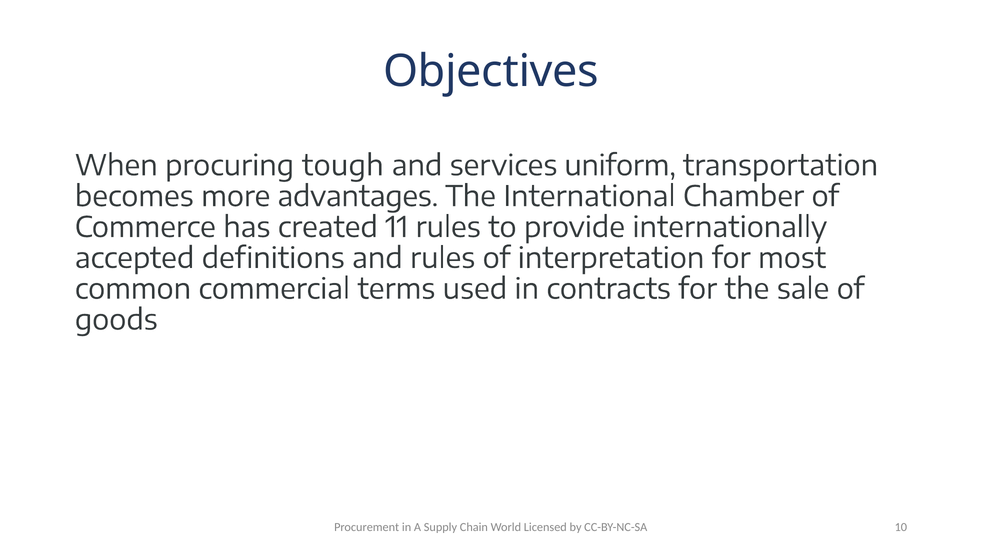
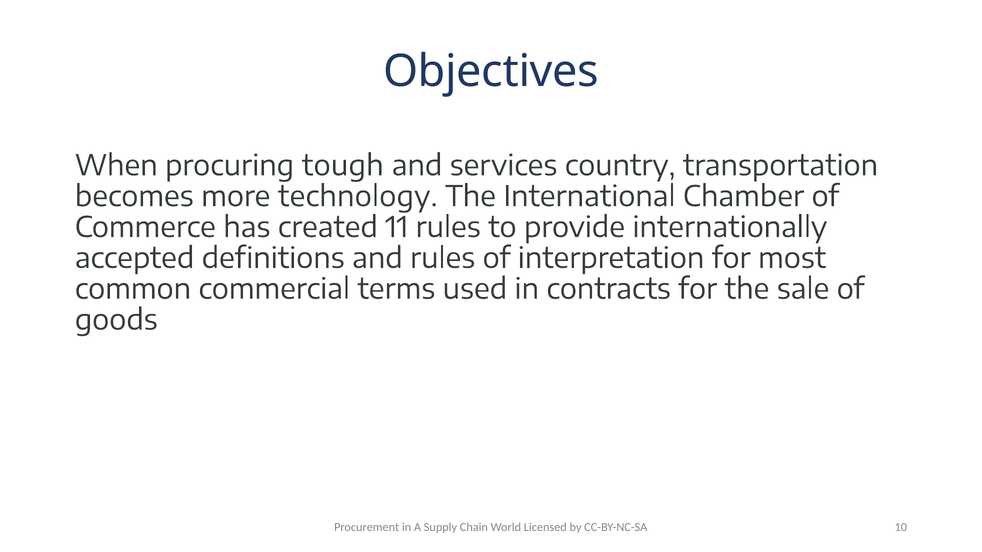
uniform: uniform -> country (620, 166)
advantages: advantages -> technology (358, 197)
